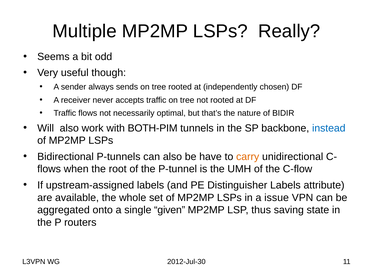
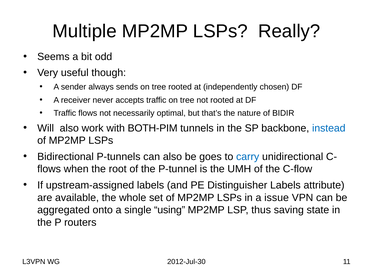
have: have -> goes (211, 156)
carry colour: orange -> blue (248, 156)
given: given -> using (170, 210)
